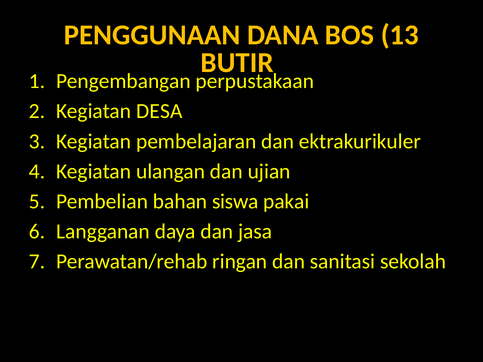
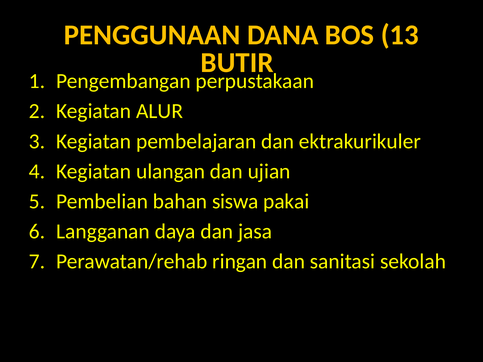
DESA: DESA -> ALUR (160, 111)
